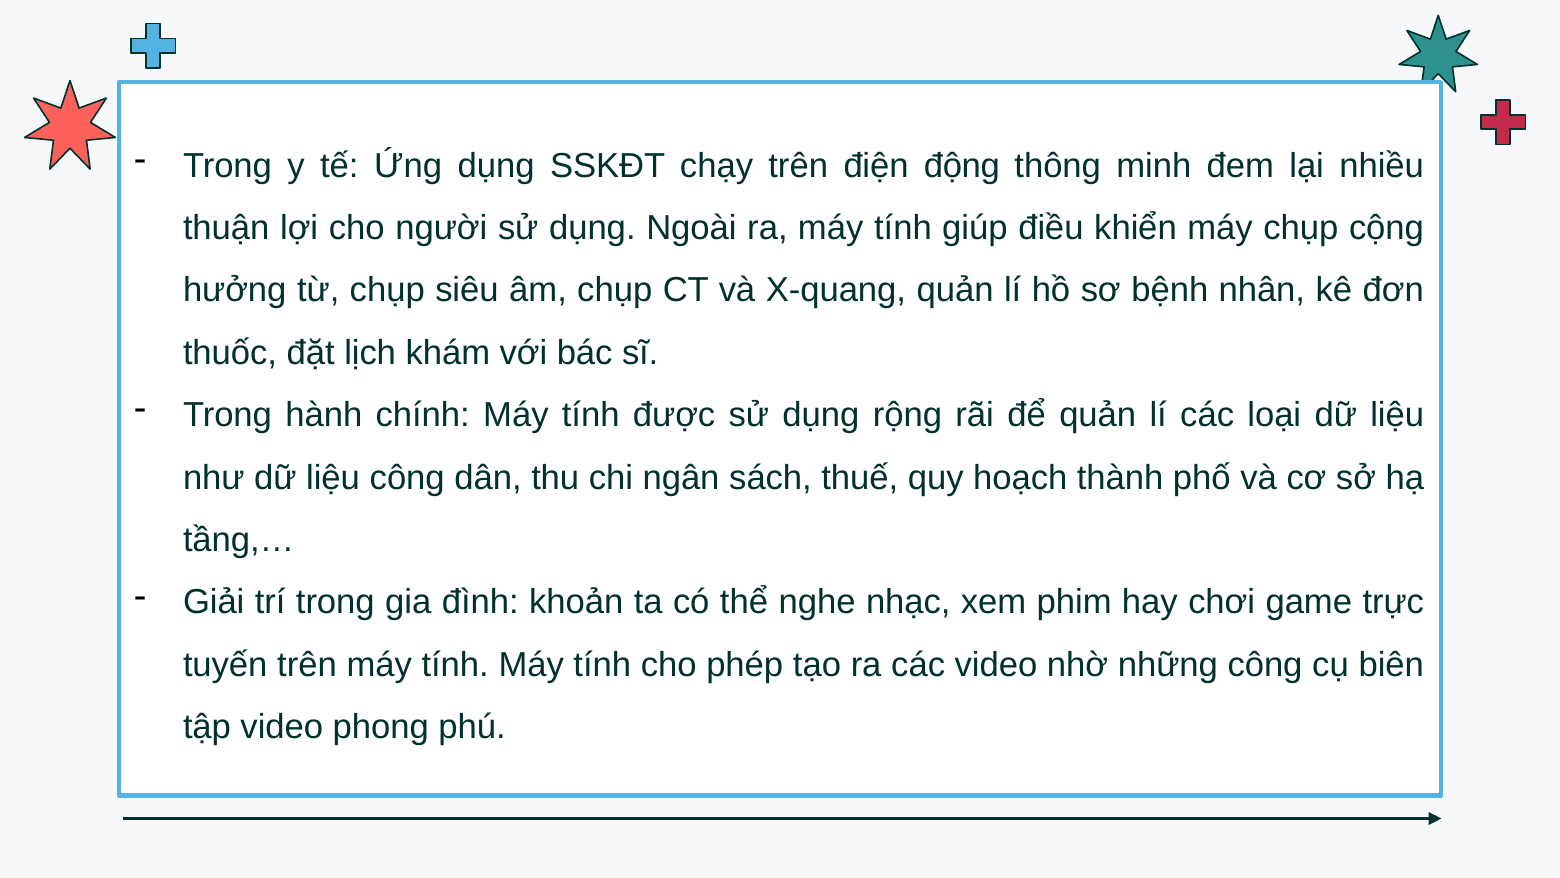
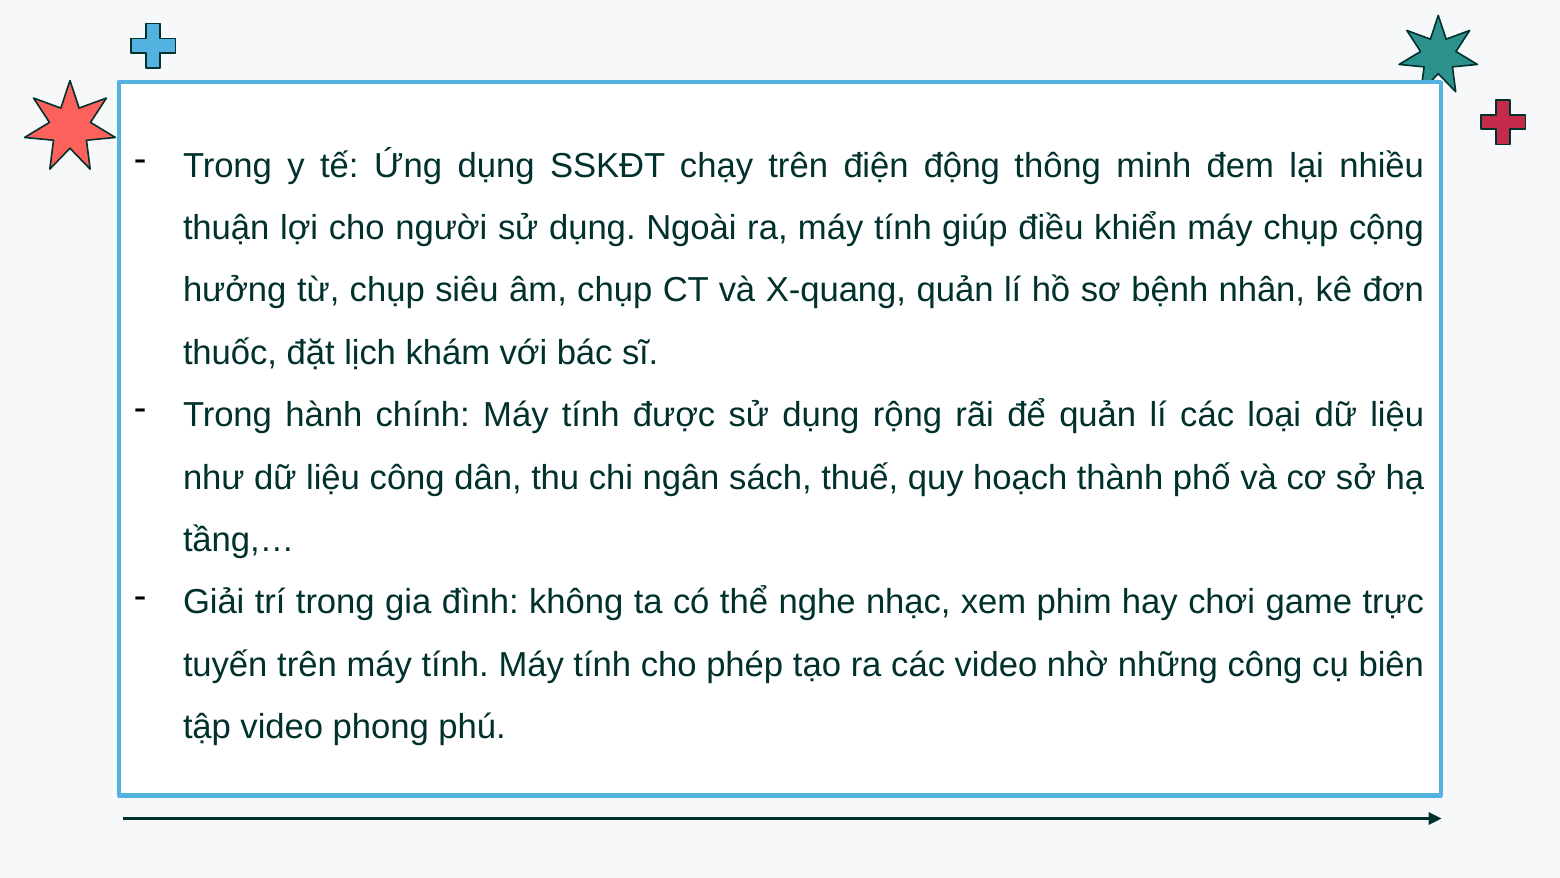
khoản: khoản -> không (576, 602)
